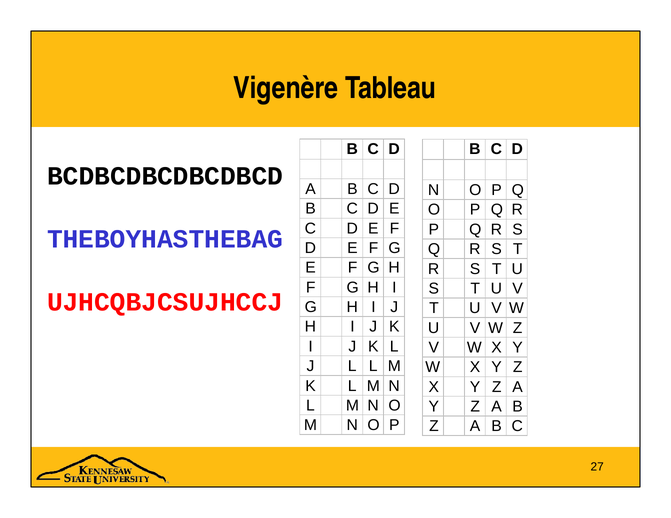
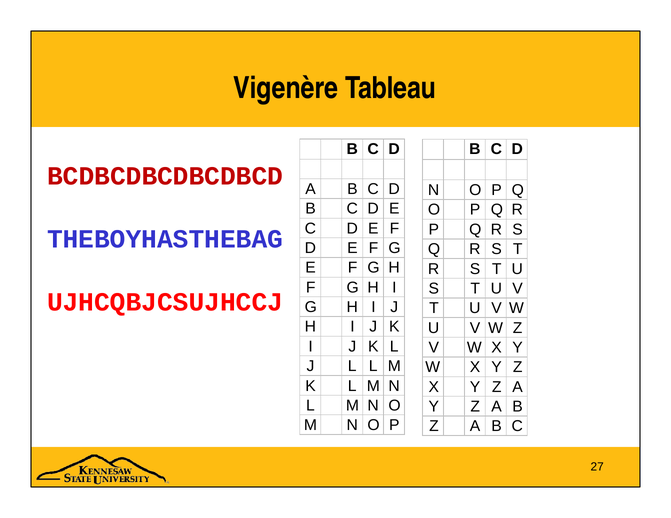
BCDBCDBCDBCDBCD colour: black -> red (165, 176)
